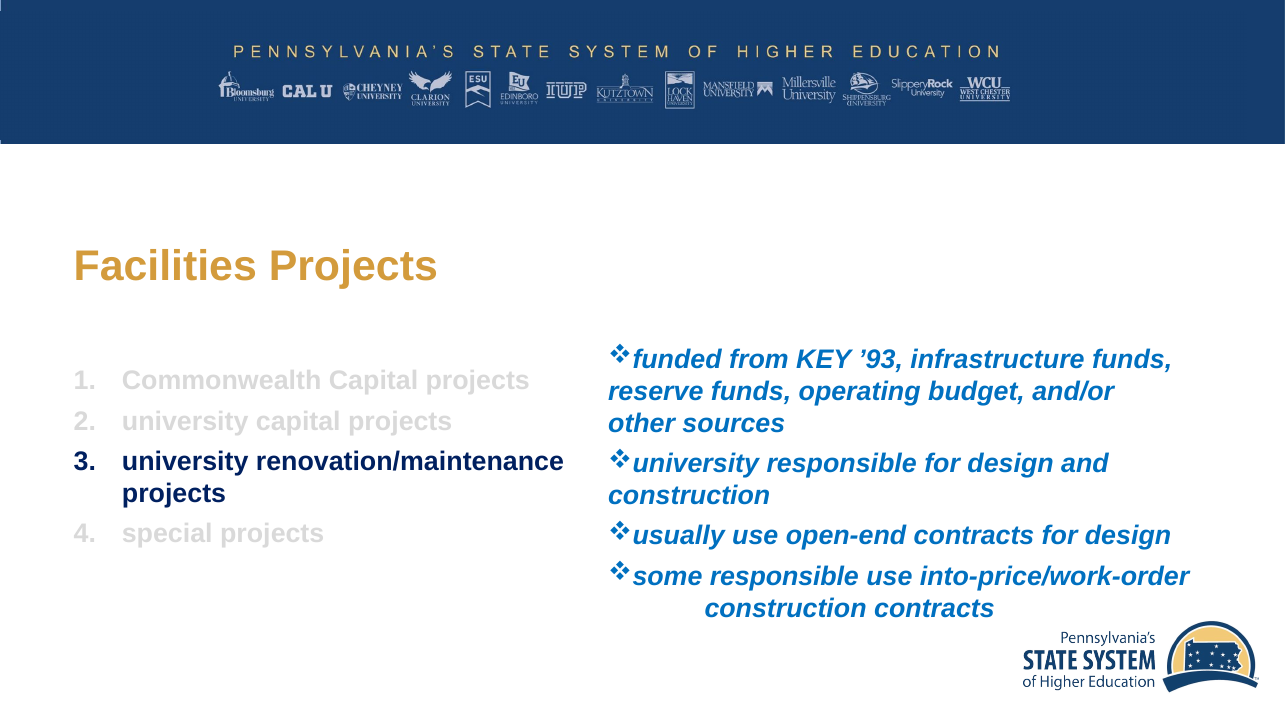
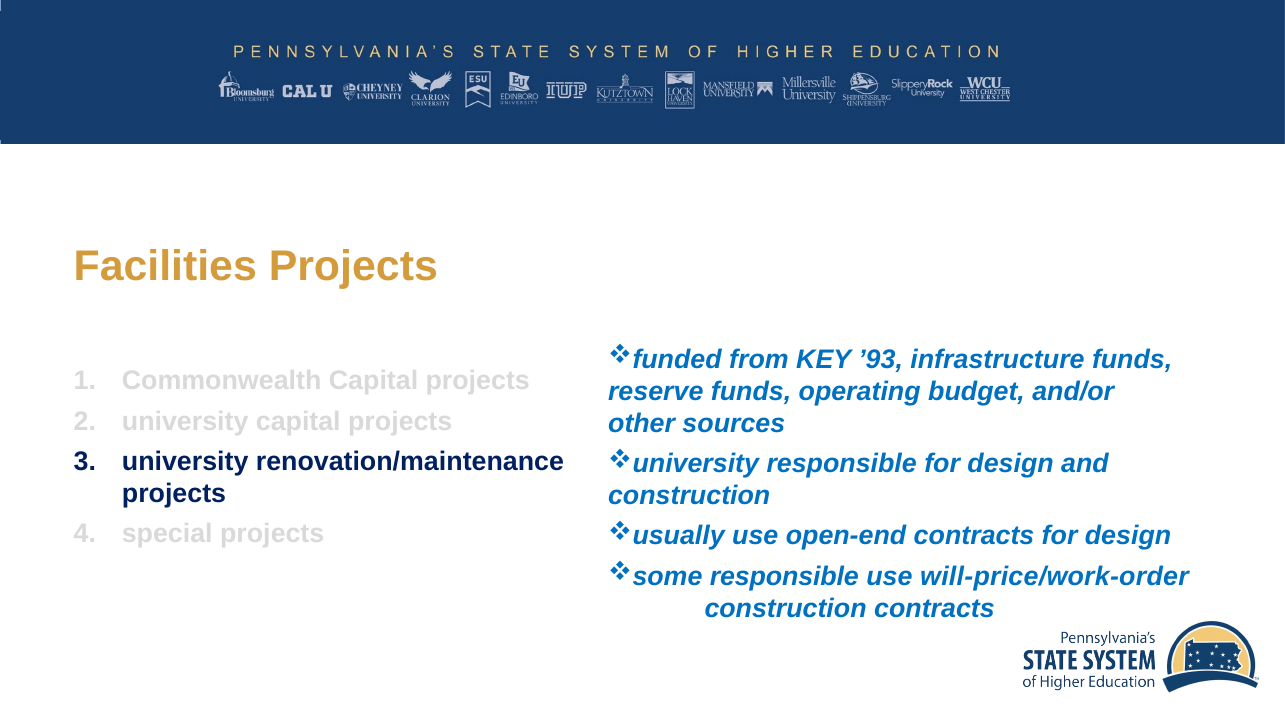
into-price/work-order: into-price/work-order -> will-price/work-order (1054, 576)
